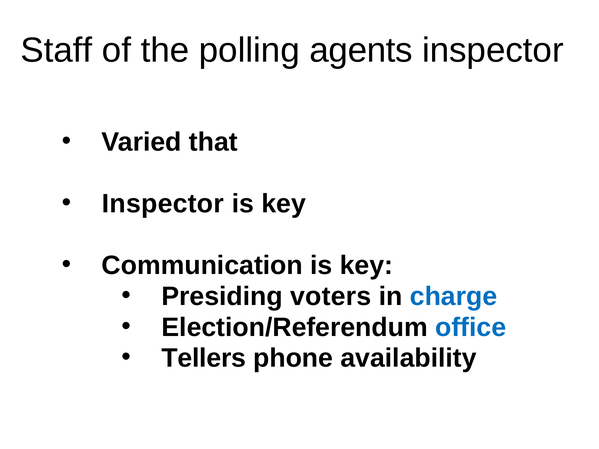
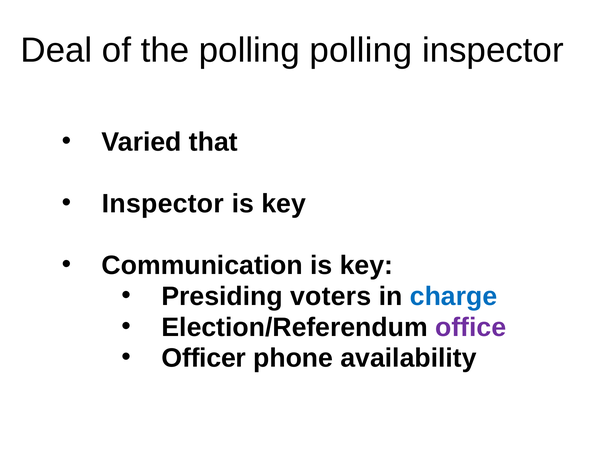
Staff: Staff -> Deal (56, 50)
polling agents: agents -> polling (361, 50)
office colour: blue -> purple (471, 327)
Tellers: Tellers -> Officer (204, 358)
